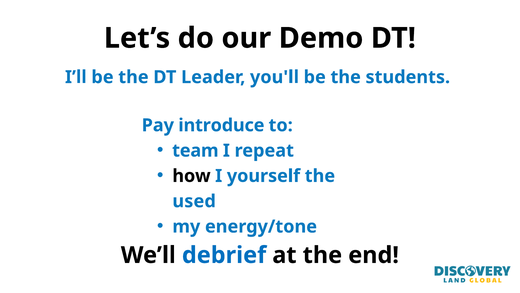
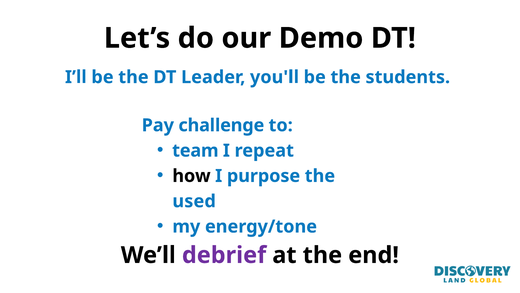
introduce: introduce -> challenge (221, 125)
yourself: yourself -> purpose (264, 176)
debrief colour: blue -> purple (224, 255)
